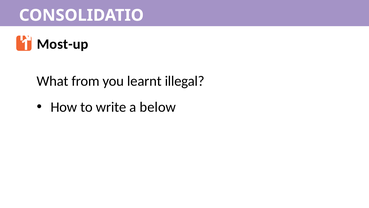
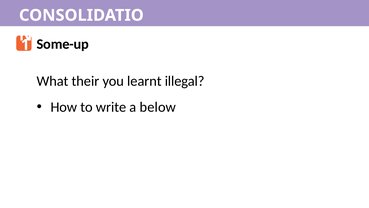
Most-up: Most-up -> Some-up (63, 44)
from: from -> their (85, 81)
